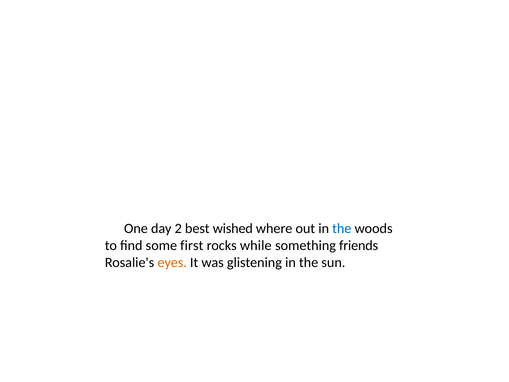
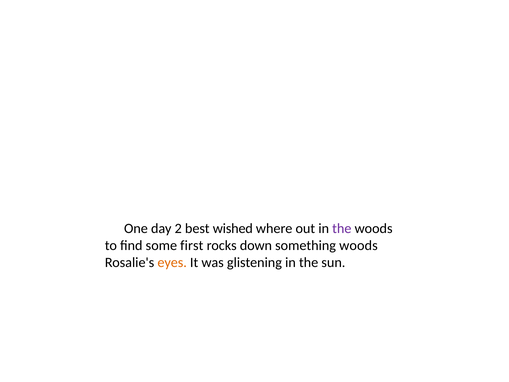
the colour: blue -> purple (342, 228)
while: while -> down (256, 245)
something friends: friends -> woods (358, 245)
